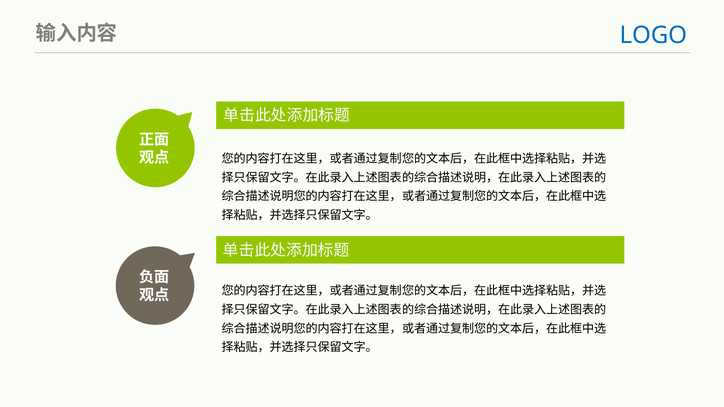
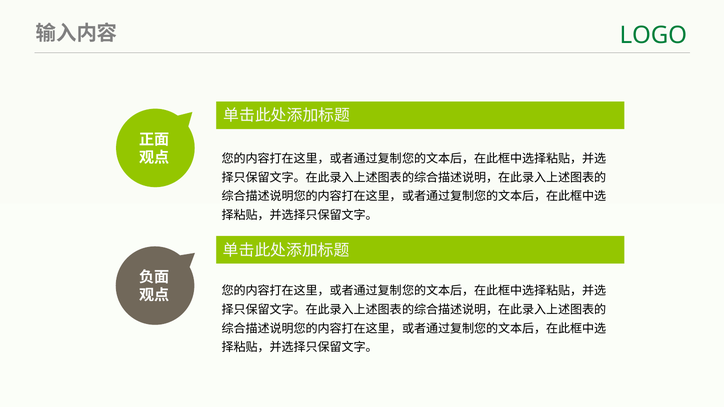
LOGO colour: blue -> green (653, 35)
